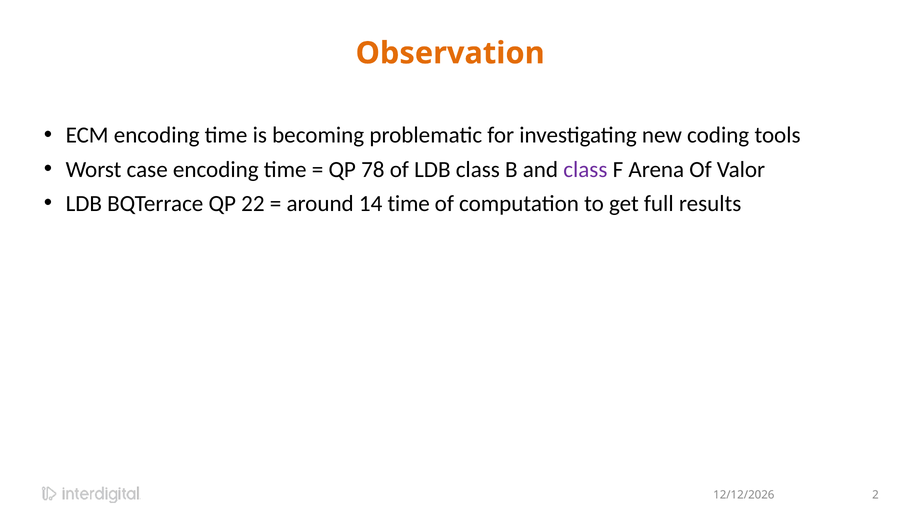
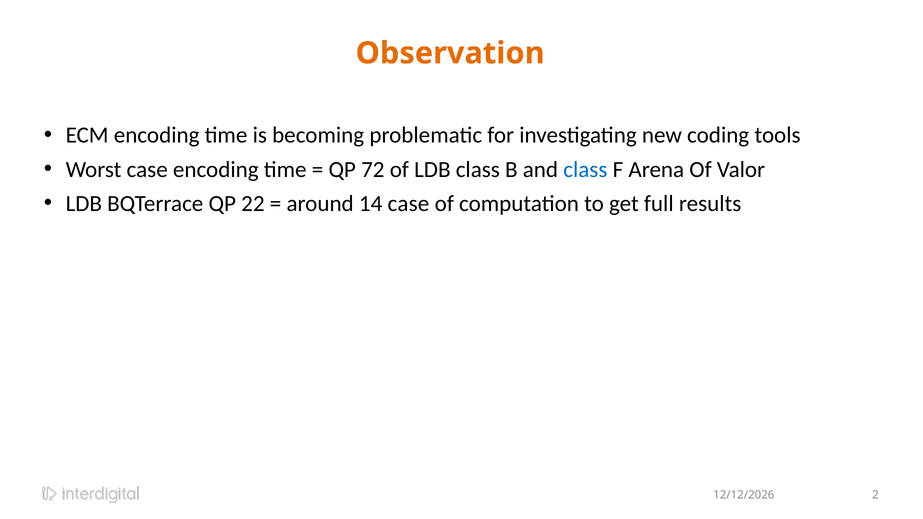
78: 78 -> 72 (373, 169)
class colour: purple -> blue (585, 169)
14 time: time -> case (408, 204)
